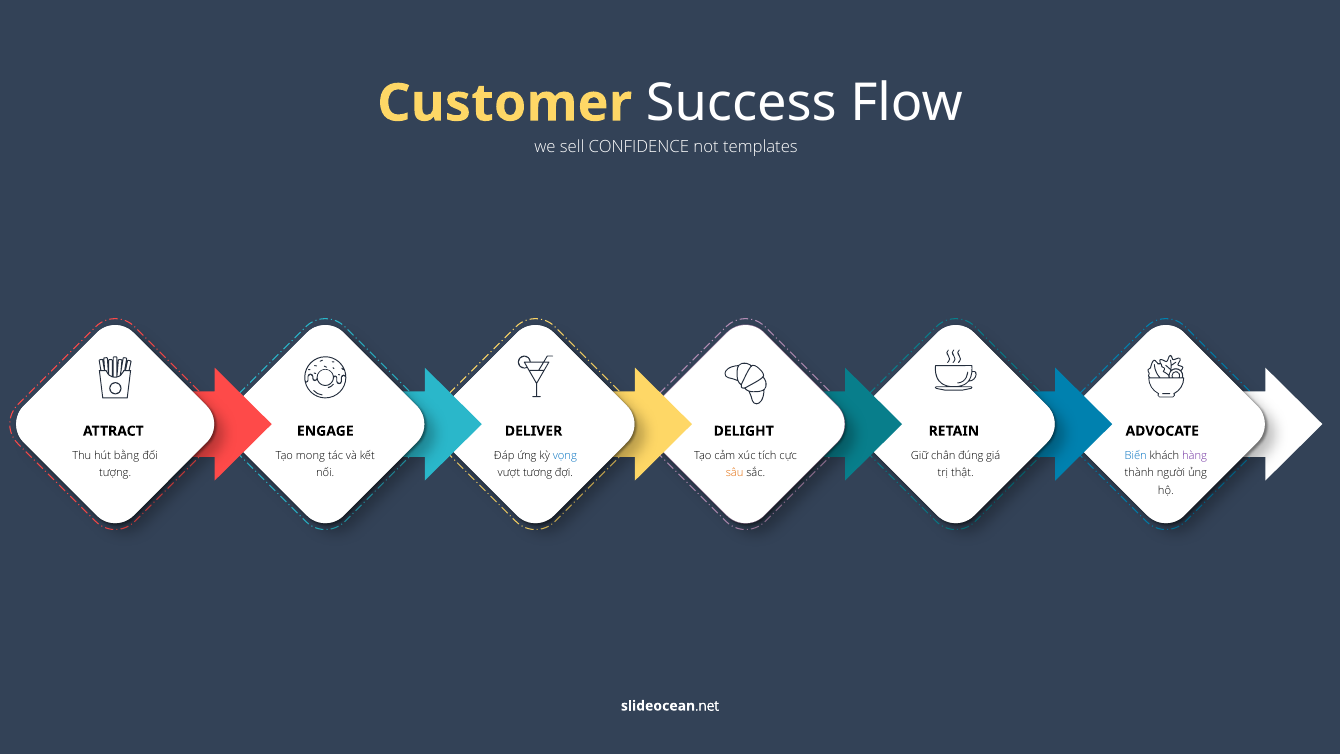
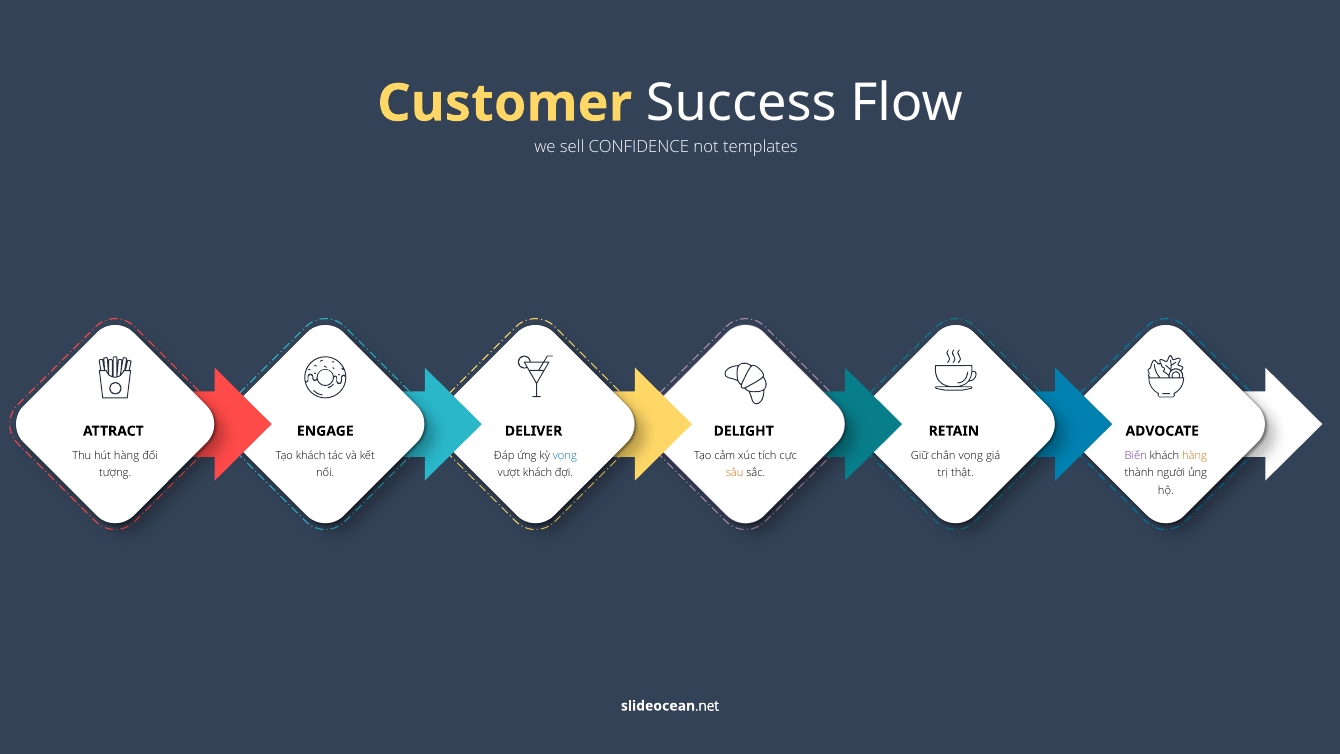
hút bằng: bằng -> hàng (127, 456)
Tạo mong: mong -> khách (311, 456)
chân đúng: đúng -> vọng (971, 456)
Biến colour: blue -> purple (1136, 456)
hàng colour: purple -> orange (1195, 456)
vượt tương: tương -> khách (538, 473)
